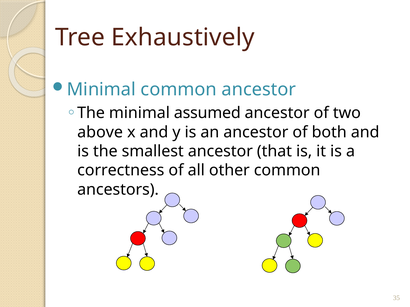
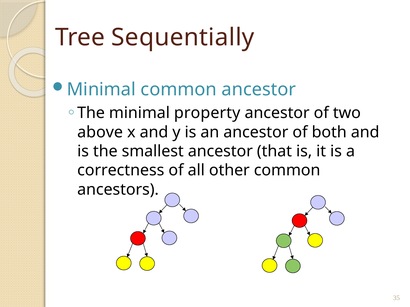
Exhaustively: Exhaustively -> Sequentially (183, 38)
assumed: assumed -> property (207, 113)
